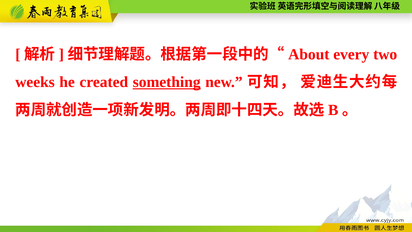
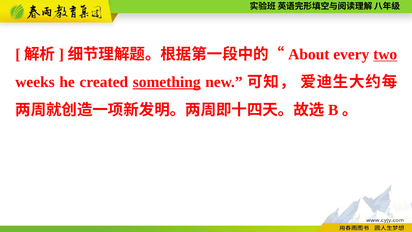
two underline: none -> present (385, 54)
